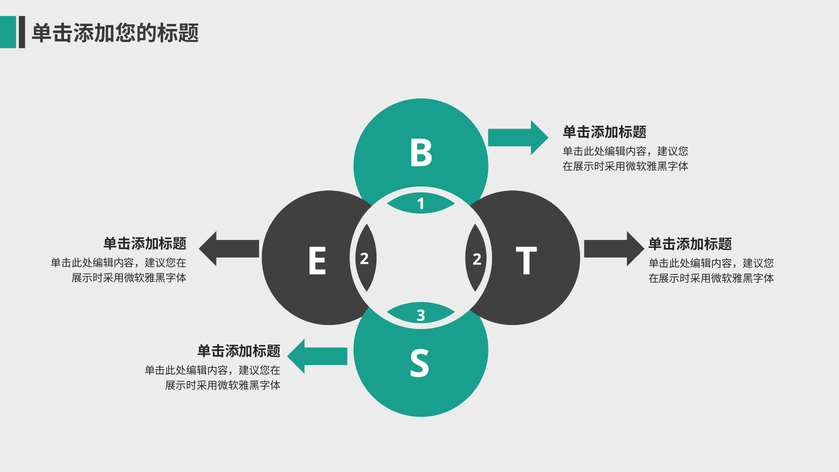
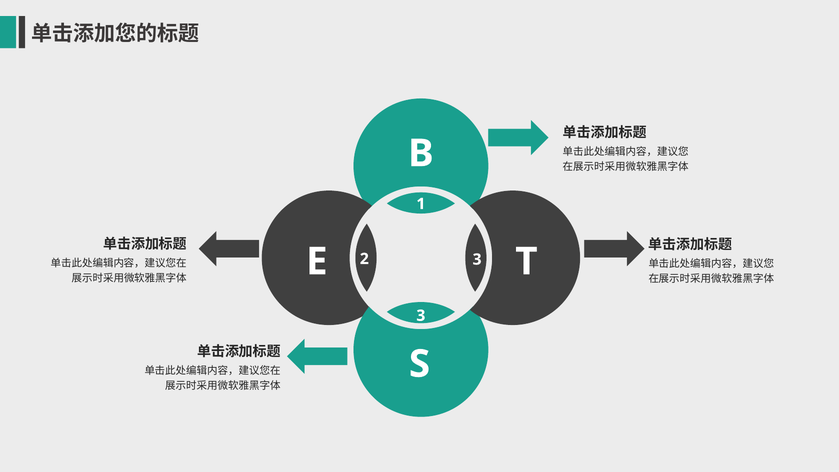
2 2: 2 -> 3 (477, 259)
